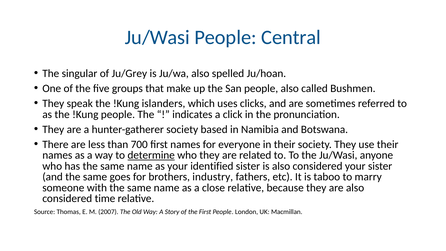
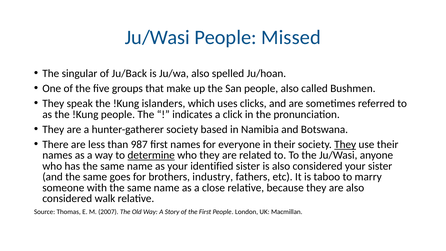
Central: Central -> Missed (291, 37)
Ju/Grey: Ju/Grey -> Ju/Back (129, 73)
700: 700 -> 987 (139, 144)
They underline: none -> present (345, 144)
time: time -> walk (105, 199)
